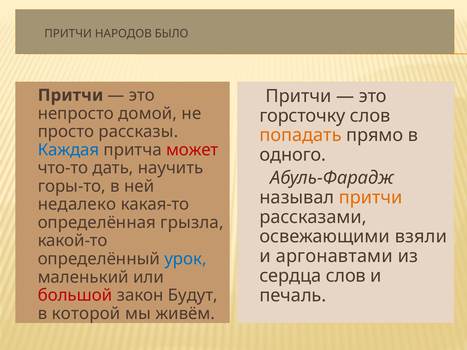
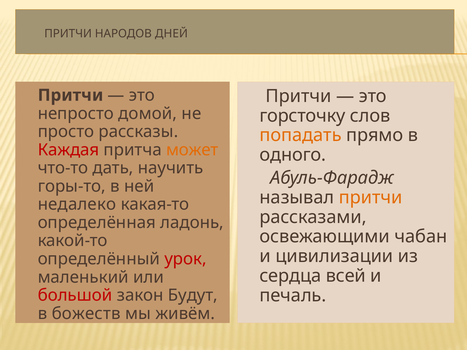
БЫЛО: БЫЛО -> ДНЕЙ (171, 34)
Каждая colour: blue -> red (68, 150)
может colour: red -> orange (192, 150)
грызла: грызла -> ладонь (192, 223)
взяли: взяли -> чабан (421, 237)
аргонавтами: аргонавтами -> цивилизации (334, 256)
урок colour: blue -> red (186, 259)
сердца слов: слов -> всей (346, 276)
которой: которой -> божеств (86, 314)
